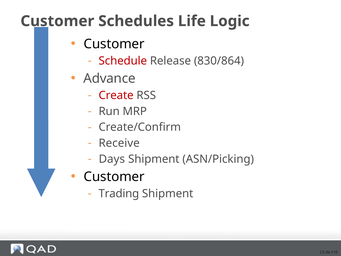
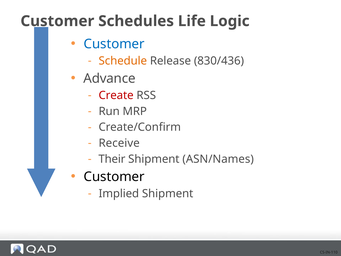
Customer colour: black -> blue (114, 44)
Schedule colour: red -> orange (123, 61)
830/864: 830/864 -> 830/436 (219, 61)
Days: Days -> Their (112, 159)
ASN/Picking: ASN/Picking -> ASN/Names (218, 159)
Trading: Trading -> Implied (119, 193)
